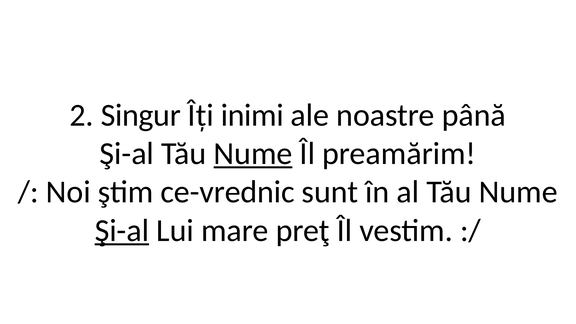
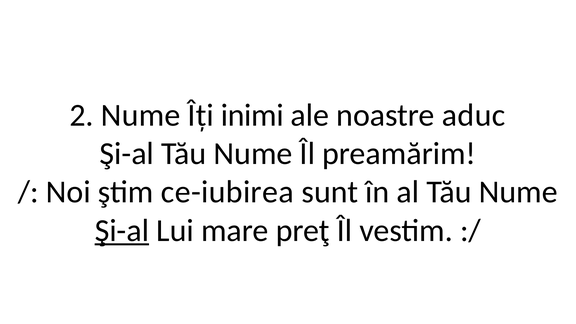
2 Singur: Singur -> Nume (141, 115)
până: până -> aduc (474, 115)
Nume underline: present -> none (253, 154)
ce-vrednic: ce-vrednic -> ce-iubirea (227, 192)
